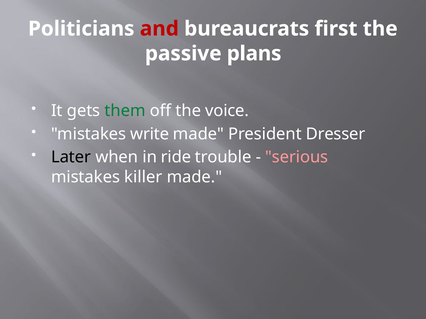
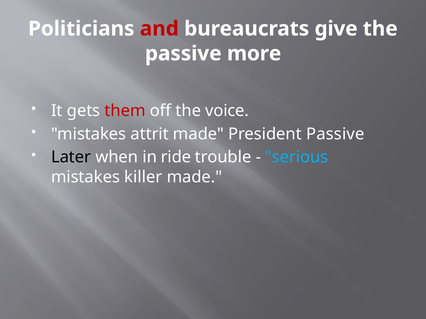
first: first -> give (336, 29)
plans: plans -> more (254, 54)
them colour: green -> red (125, 111)
write: write -> attrit (150, 134)
President Dresser: Dresser -> Passive (335, 134)
serious colour: pink -> light blue (297, 157)
